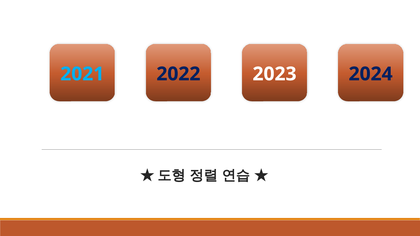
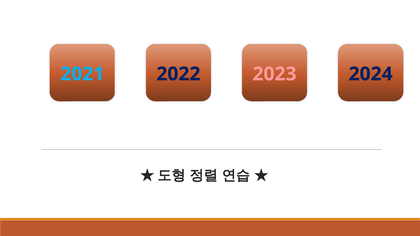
2023 colour: white -> pink (275, 74)
